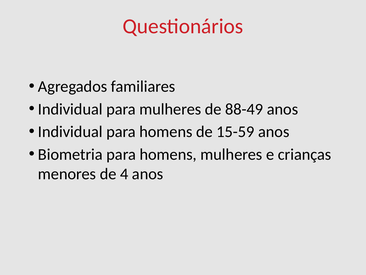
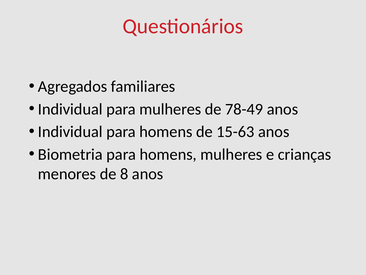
88-49: 88-49 -> 78-49 (244, 109)
15-59: 15-59 -> 15-63 (235, 132)
4: 4 -> 8 (124, 174)
